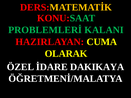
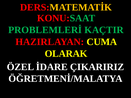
KALANI: KALANI -> KAÇTIR (104, 30)
DAKIKAYA: DAKIKAYA -> ÇIKARIRIZ (97, 67)
